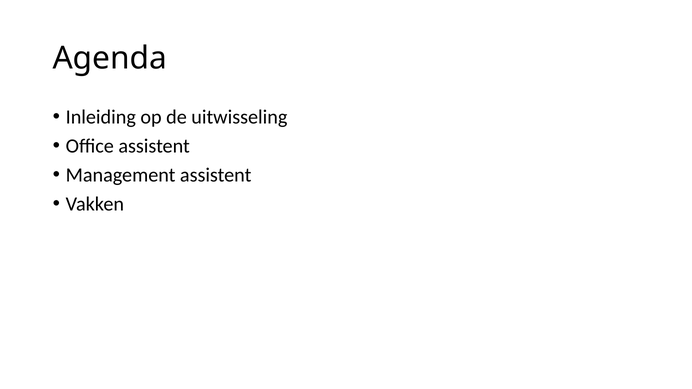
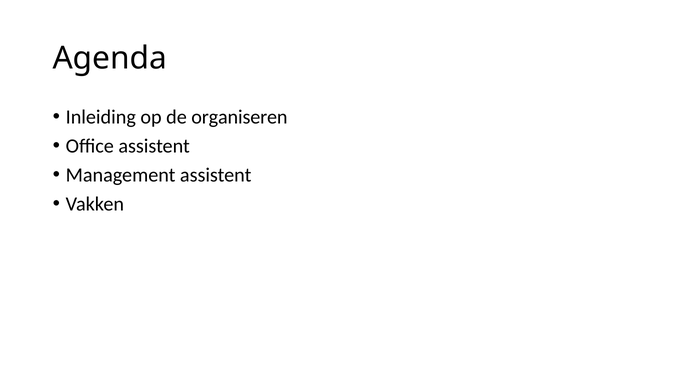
uitwisseling: uitwisseling -> organiseren (239, 117)
